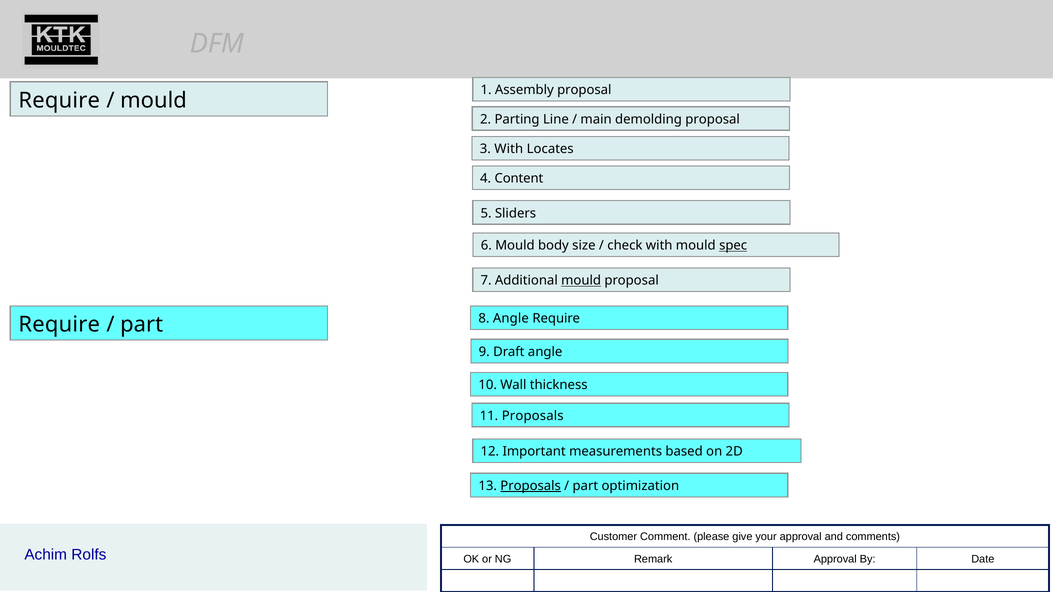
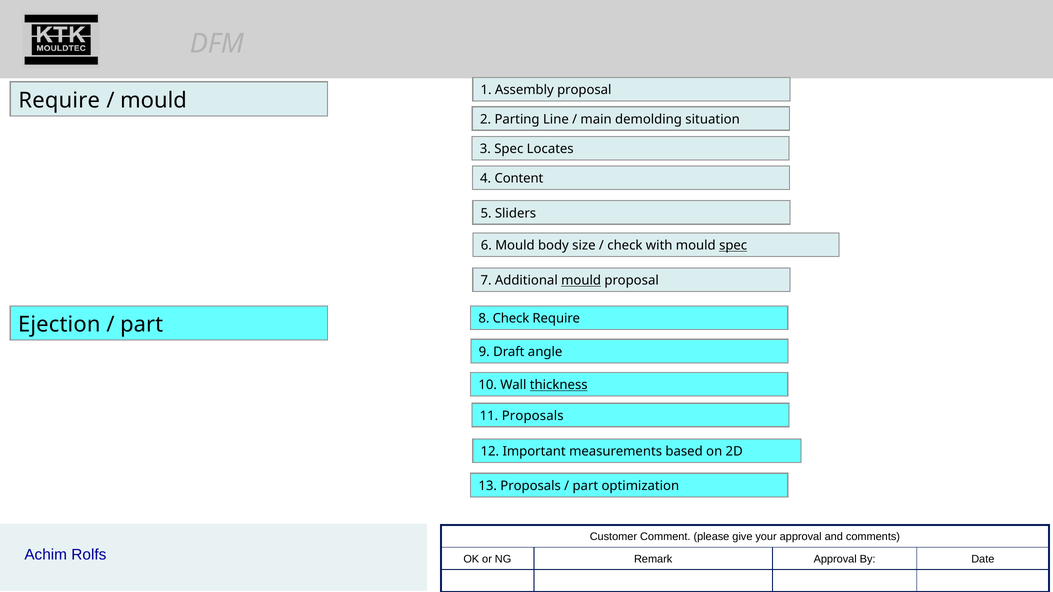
demolding proposal: proposal -> situation (713, 119)
3 With: With -> Spec (509, 149)
8 Angle: Angle -> Check (511, 319)
Require: Require -> Ejection (59, 325)
thickness underline: none -> present (559, 385)
Proposals underline: present -> none (531, 486)
